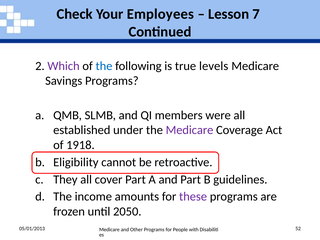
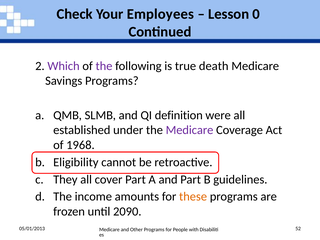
7: 7 -> 0 (256, 14)
the colour: blue -> purple (104, 66)
levels: levels -> death (214, 66)
members: members -> definition (179, 115)
1918: 1918 -> 1968 (80, 145)
these colour: purple -> orange (193, 197)
2050: 2050 -> 2090 (127, 212)
